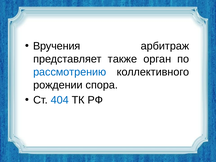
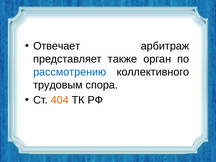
Вручения: Вручения -> Отвечает (57, 46)
рождении: рождении -> трудовым (58, 85)
404 colour: blue -> orange (60, 100)
